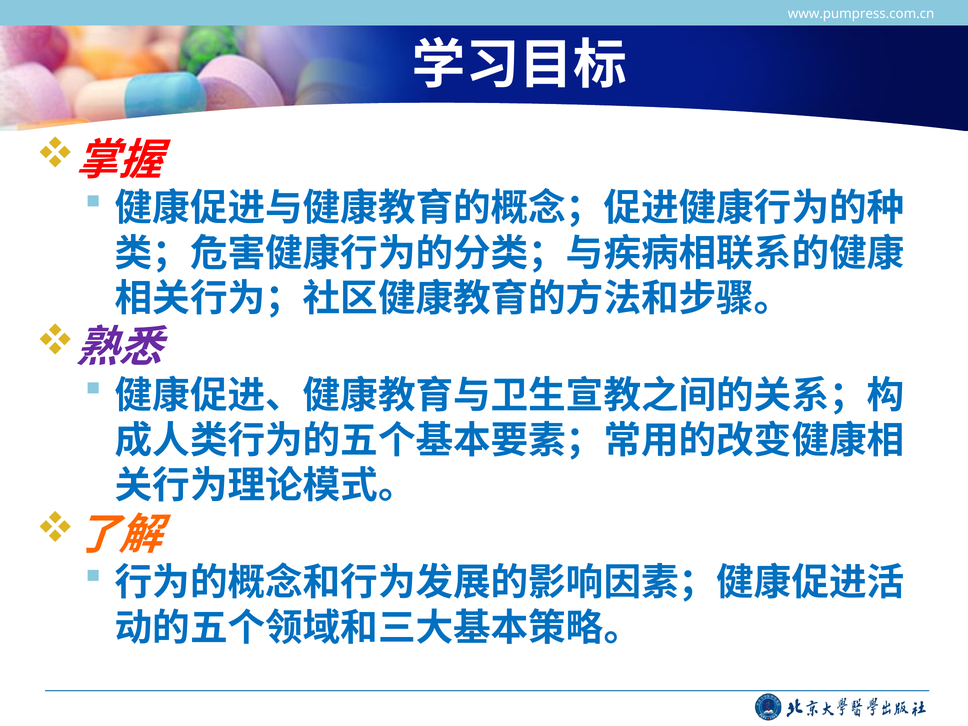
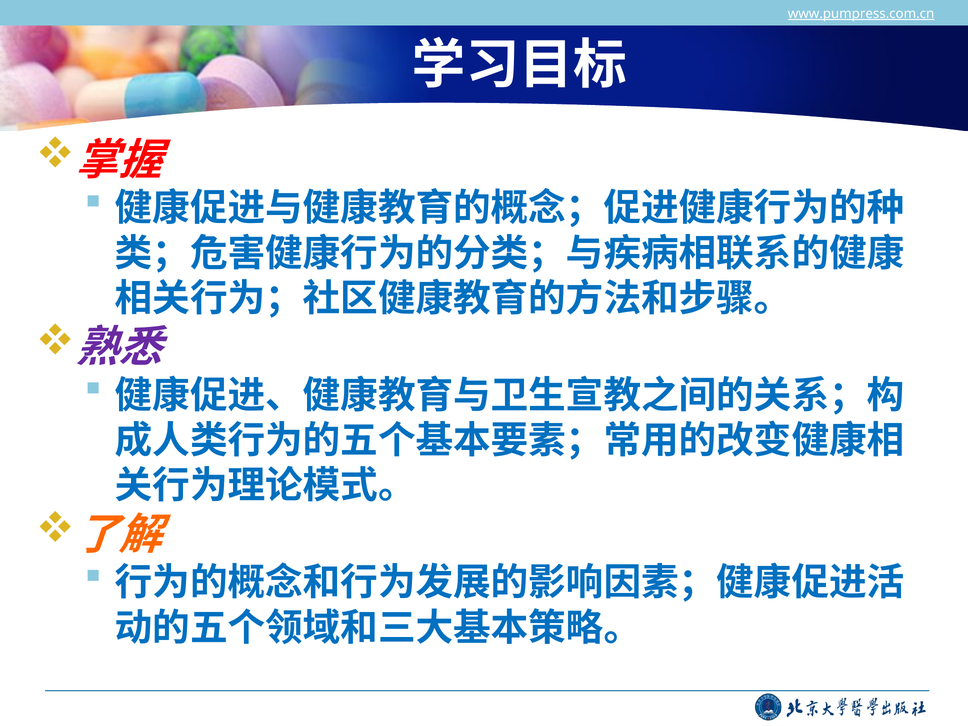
www.pumpress.com.cn underline: none -> present (861, 14)
